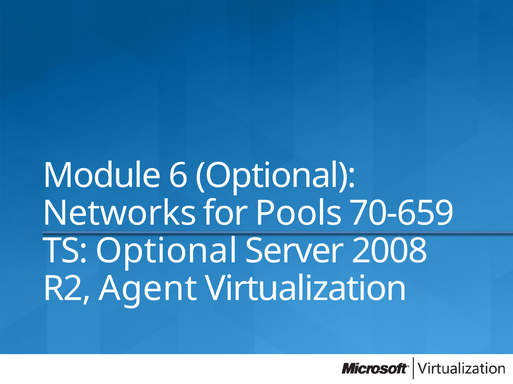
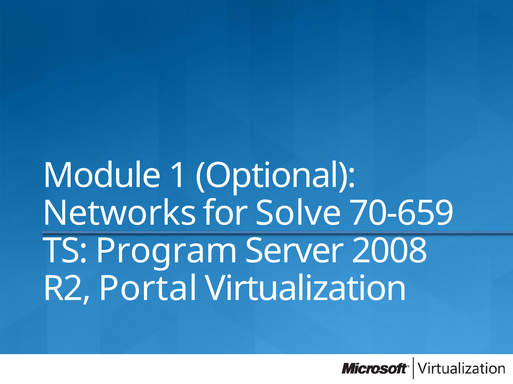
6: 6 -> 1 (179, 176)
Pools: Pools -> Solve (299, 214)
TS Optional: Optional -> Program (167, 251)
Agent: Agent -> Portal (148, 289)
